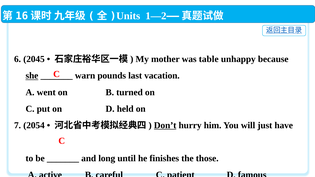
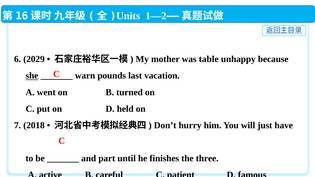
2045: 2045 -> 2029 (34, 59)
2054: 2054 -> 2018 (34, 125)
Don’t underline: present -> none (165, 125)
long: long -> part (107, 159)
those: those -> three (207, 159)
